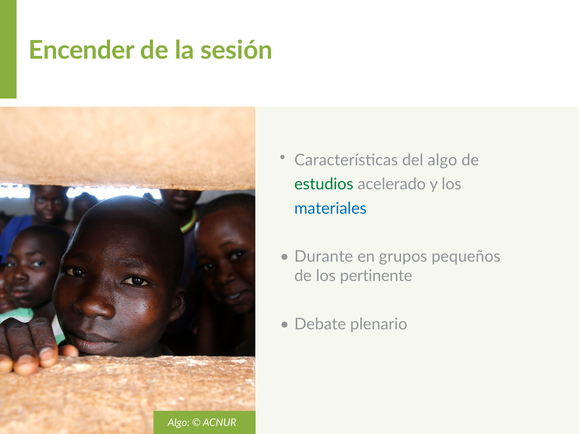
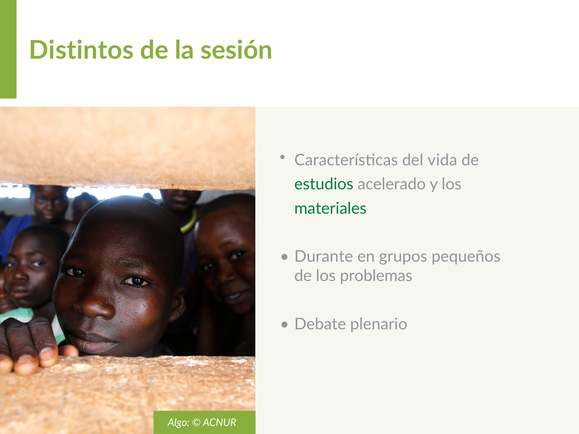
Encender: Encender -> Distintos (81, 50)
del algo: algo -> vida (442, 160)
materiales colour: blue -> green (330, 209)
pertinente: pertinente -> problemas (376, 276)
